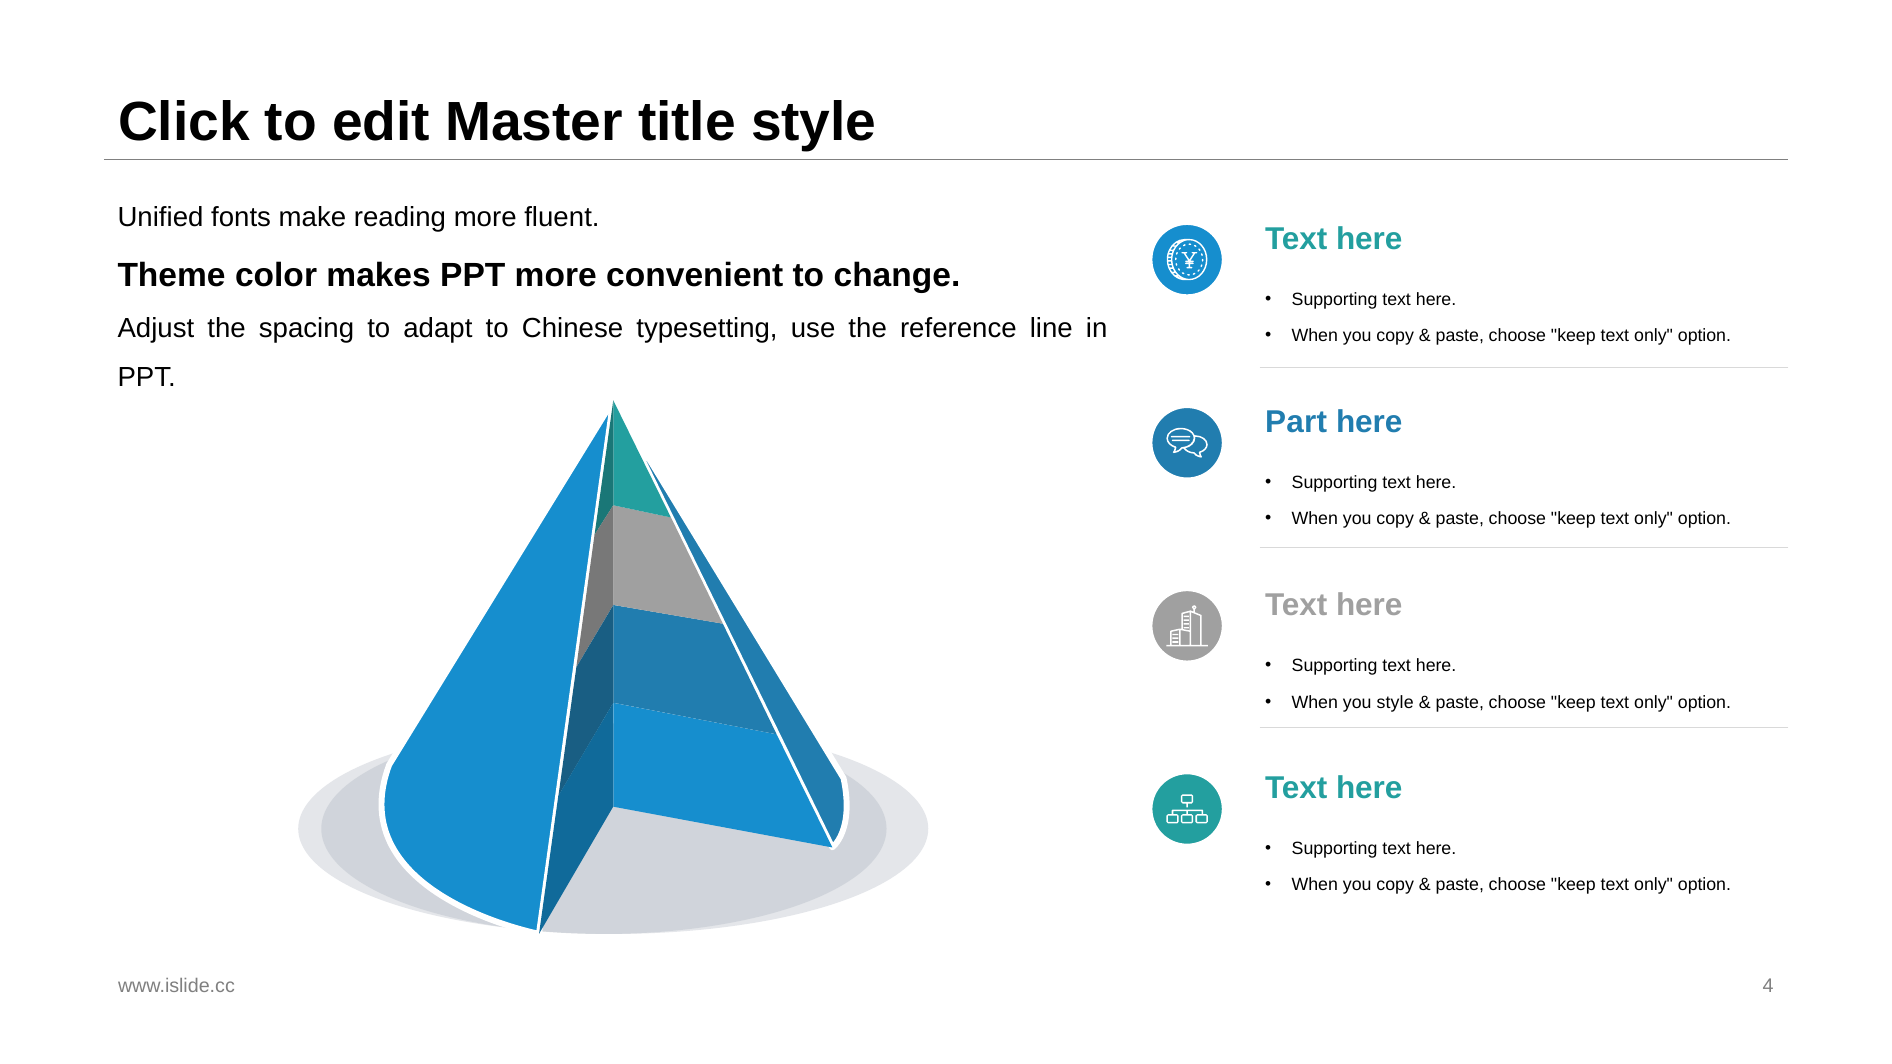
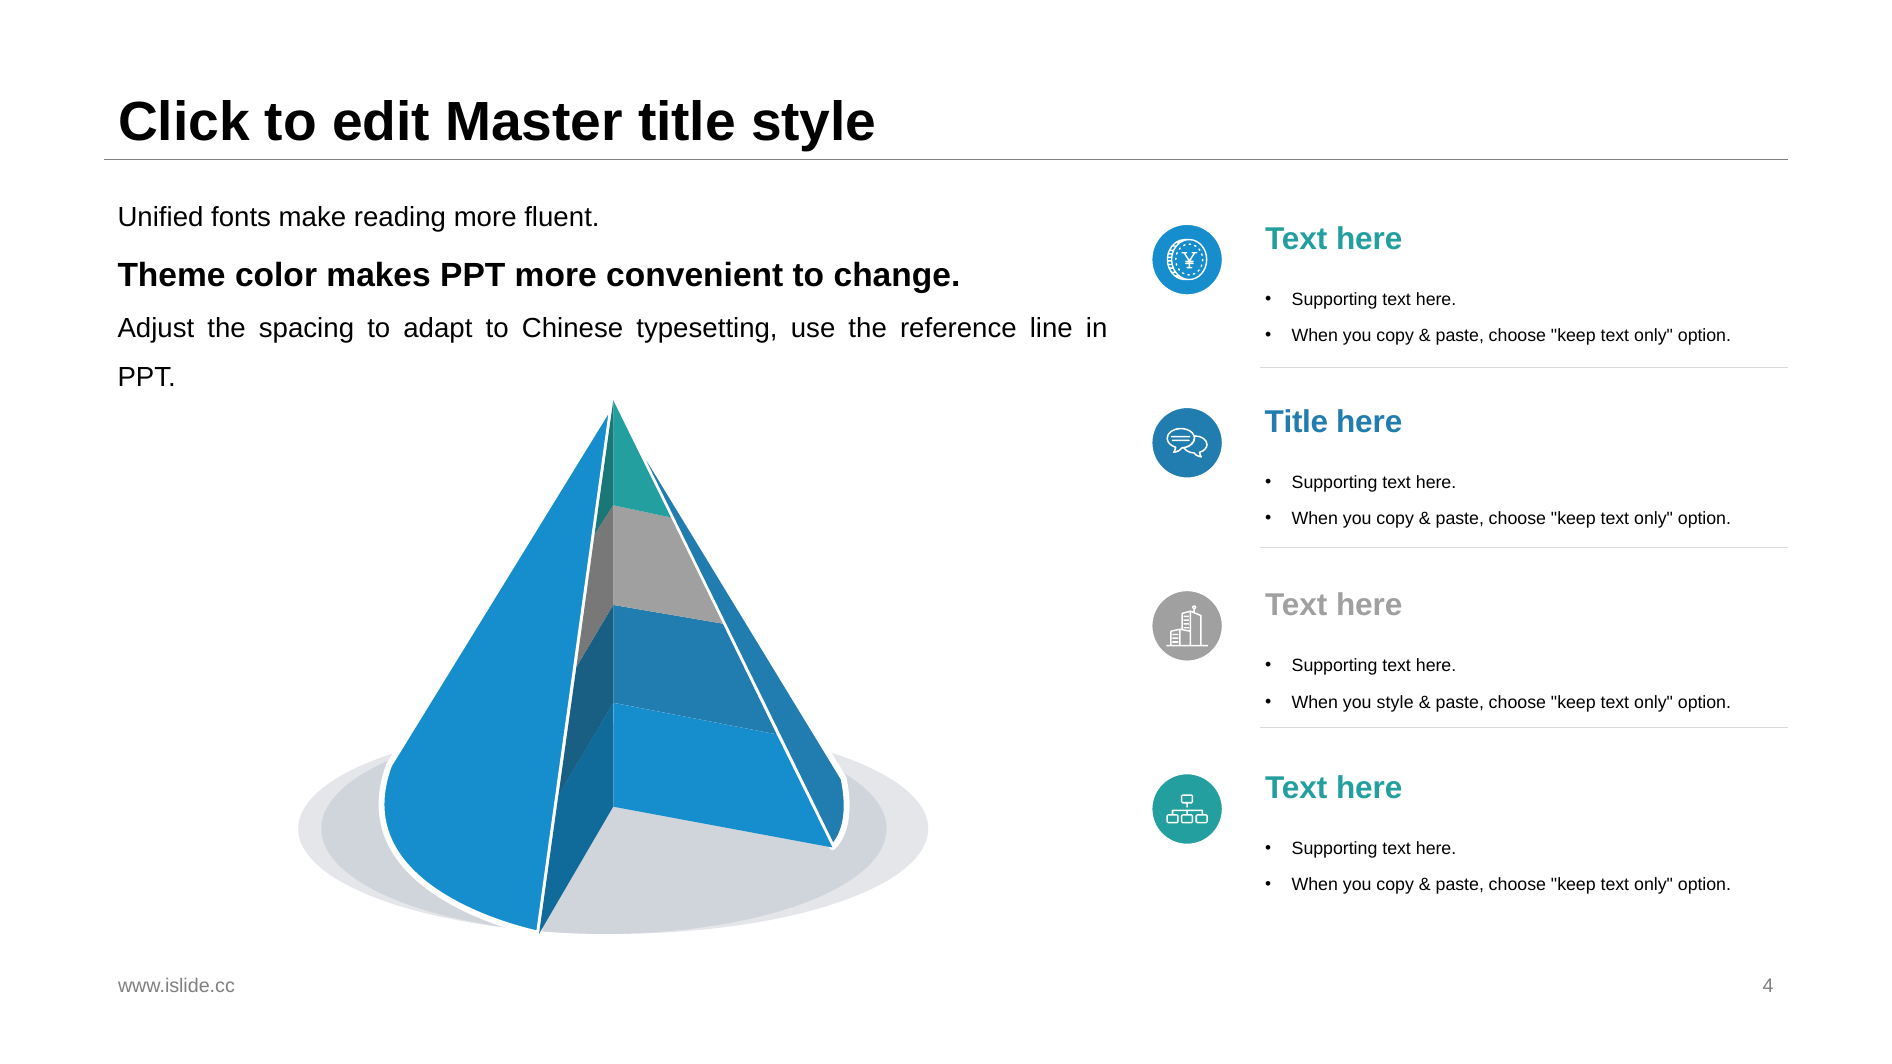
Part: Part -> Title (1296, 422)
